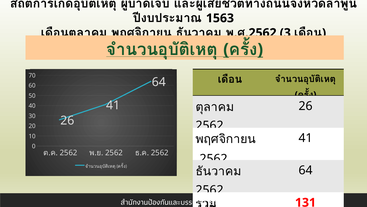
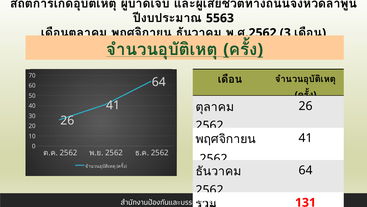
1563: 1563 -> 5563 (220, 18)
